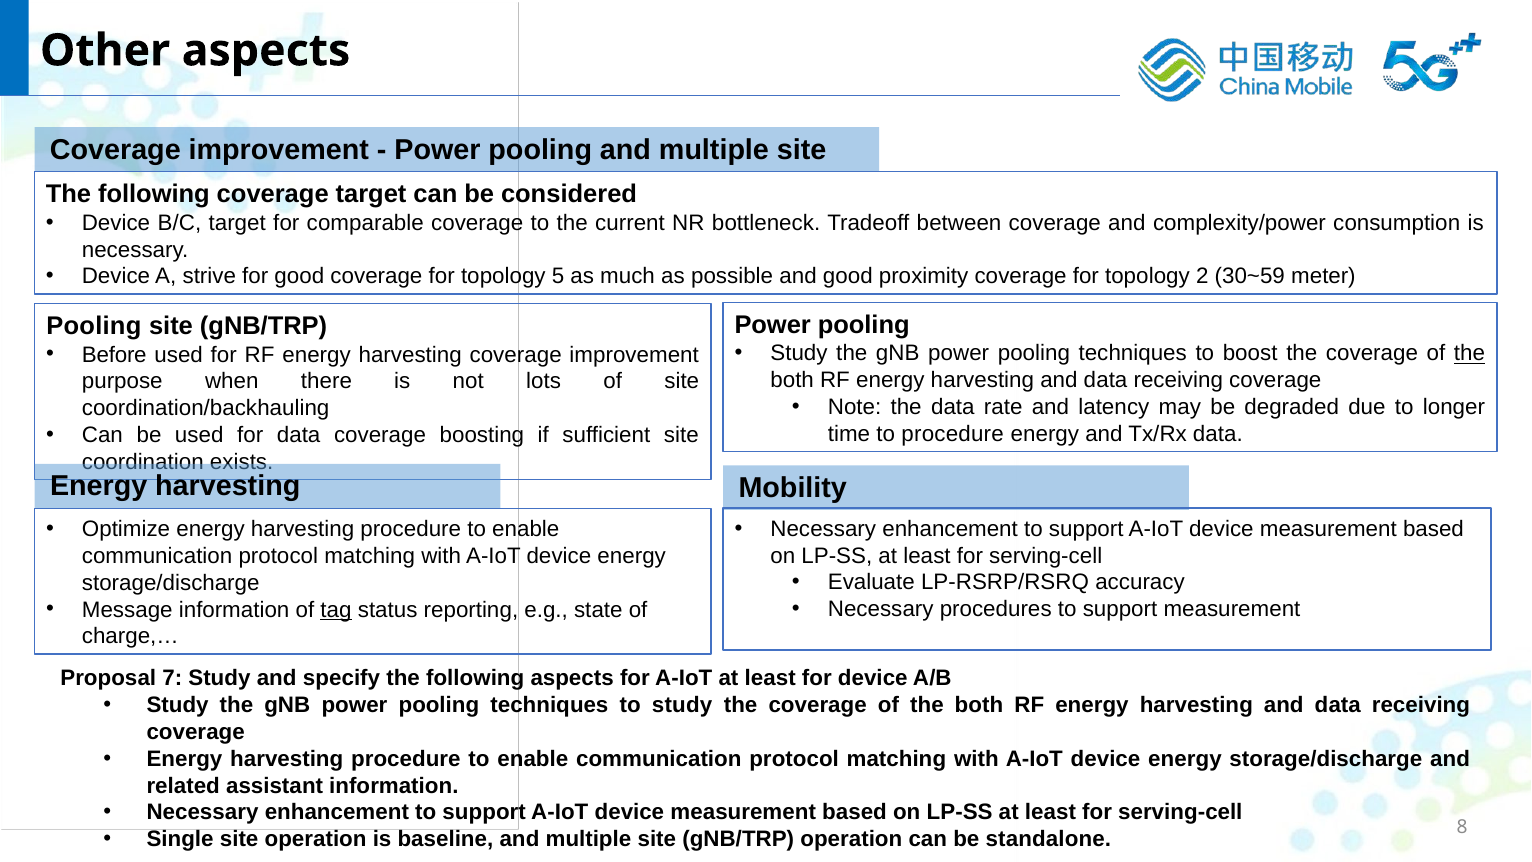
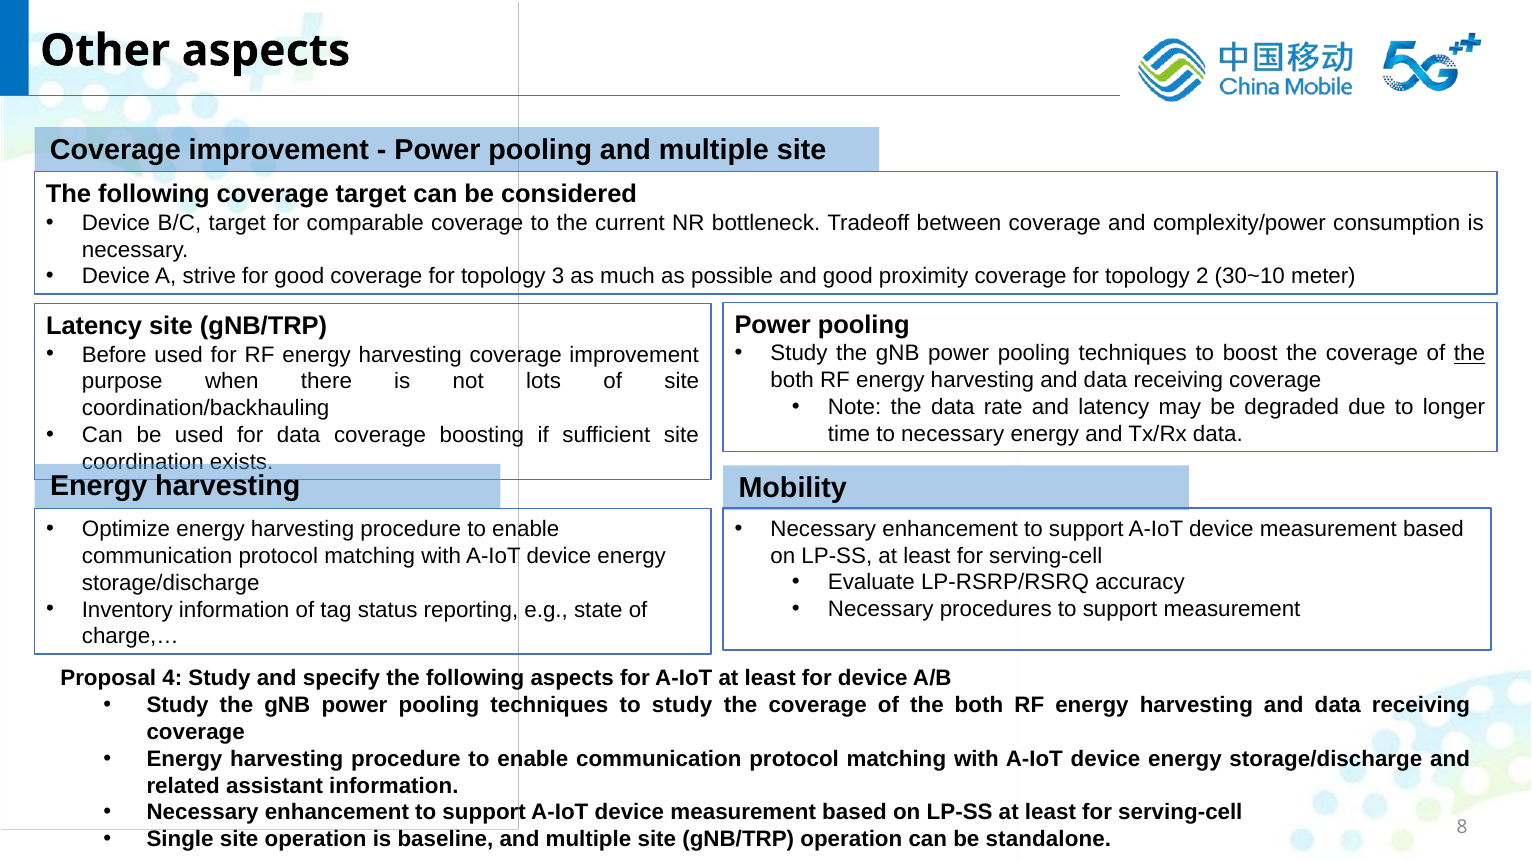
5: 5 -> 3 (558, 276)
30~59: 30~59 -> 30~10 (1250, 276)
Pooling: Pooling -> Latency (94, 326)
to procedure: procedure -> necessary (953, 434)
Message: Message -> Inventory (127, 610)
tag underline: present -> none (336, 610)
7: 7 -> 4 (172, 678)
